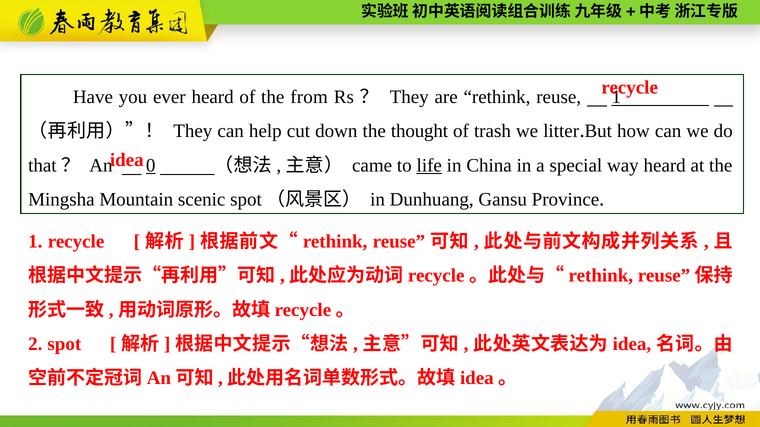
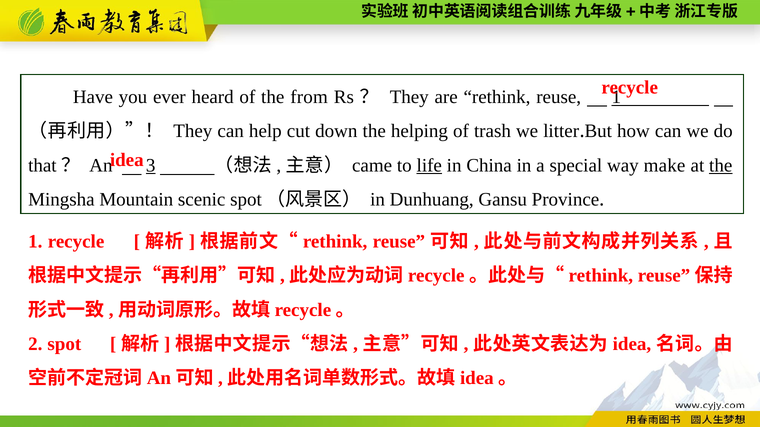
thought: thought -> helping (419, 131)
0: 0 -> 3 (151, 166)
way heard: heard -> make (665, 166)
the underline: none -> present (721, 166)
